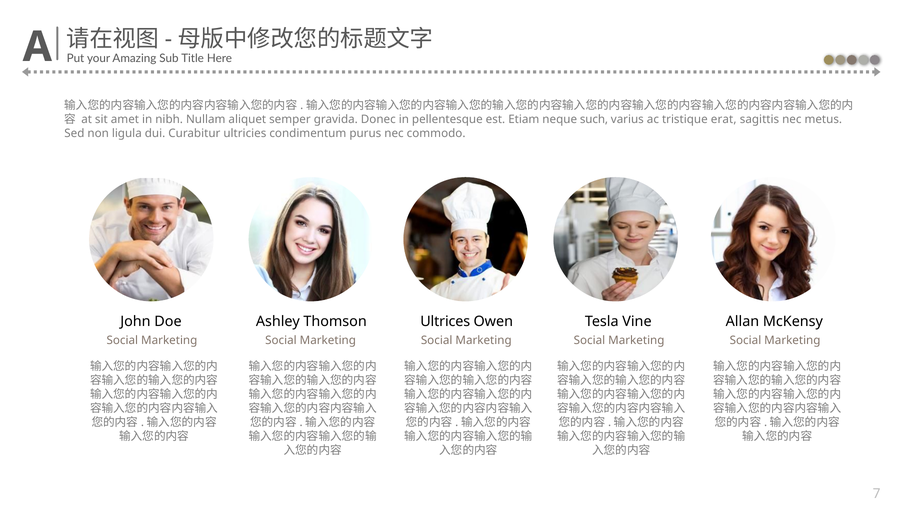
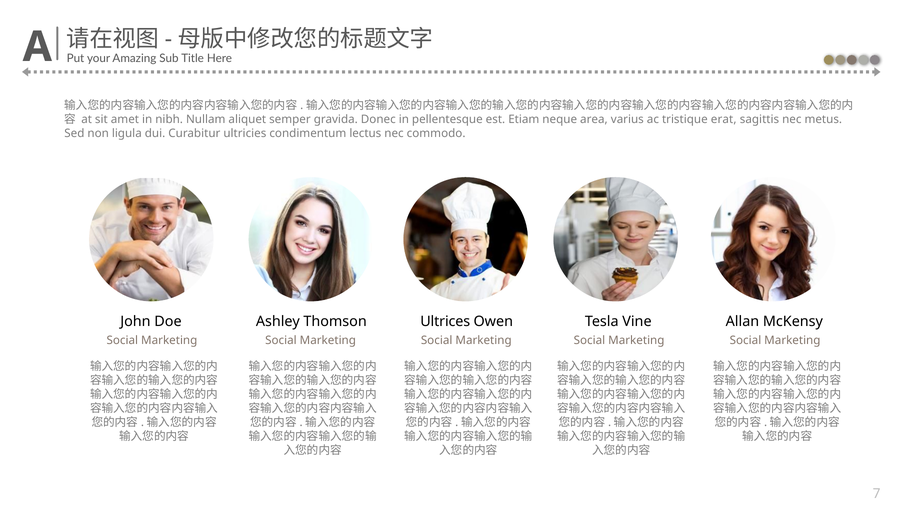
such: such -> area (594, 119)
purus: purus -> lectus (365, 133)
